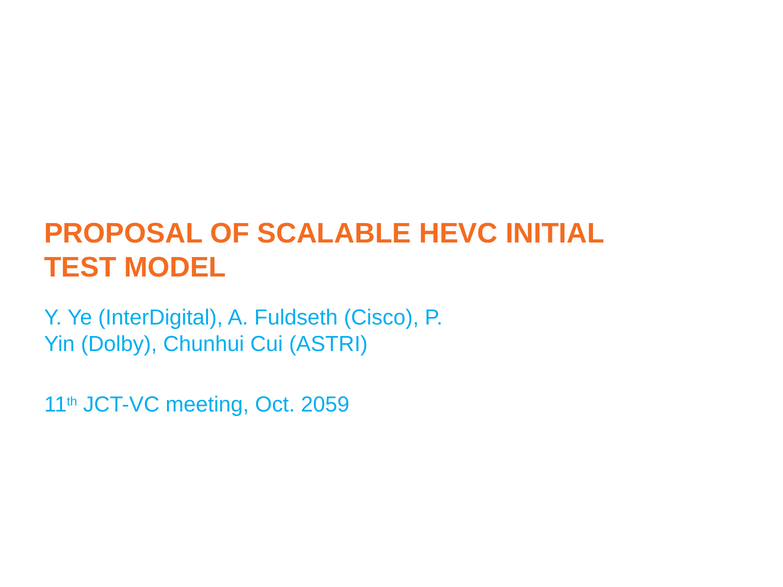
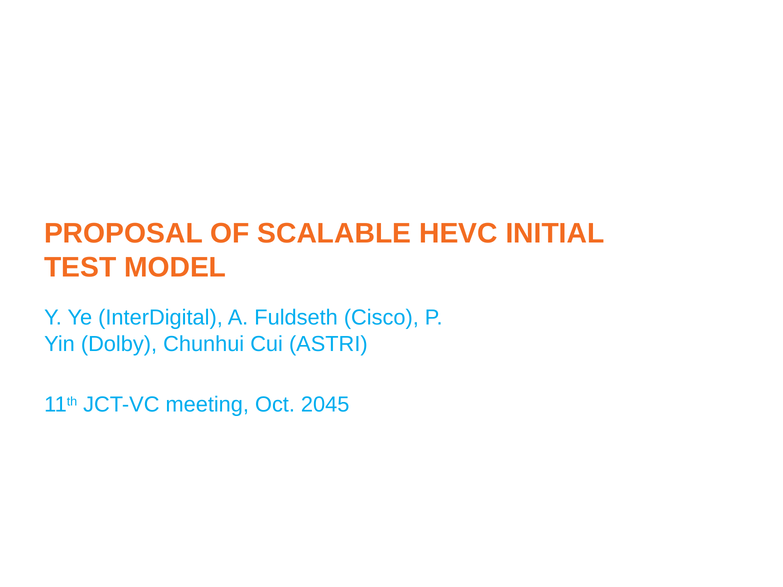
2059: 2059 -> 2045 (325, 405)
